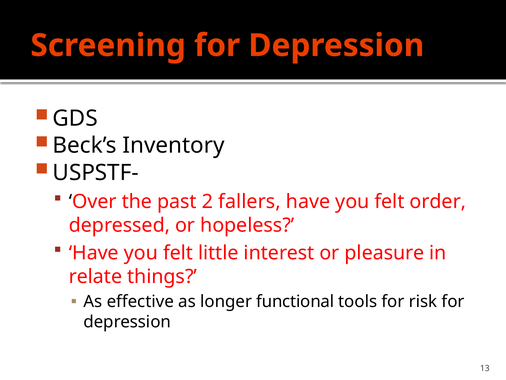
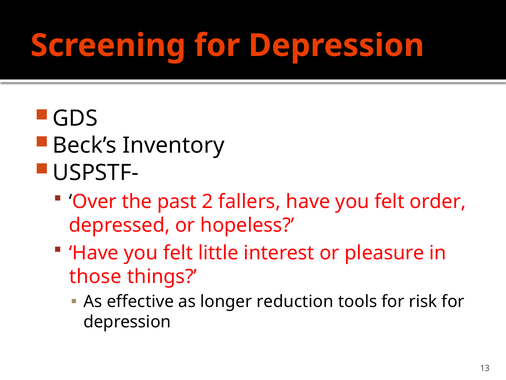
relate: relate -> those (95, 276)
functional: functional -> reduction (295, 301)
